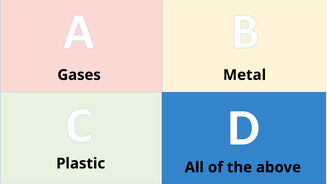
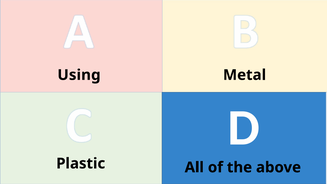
Gases: Gases -> Using (79, 75)
